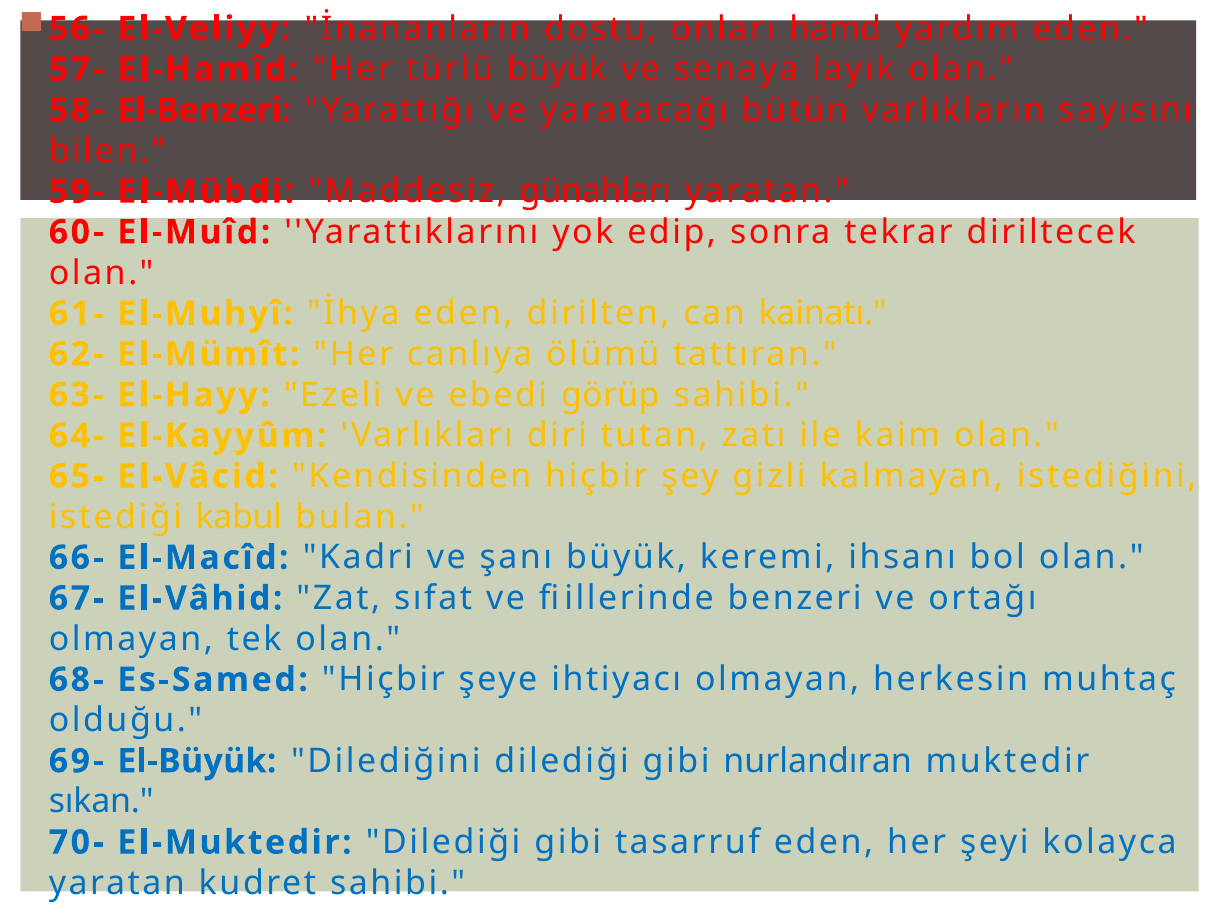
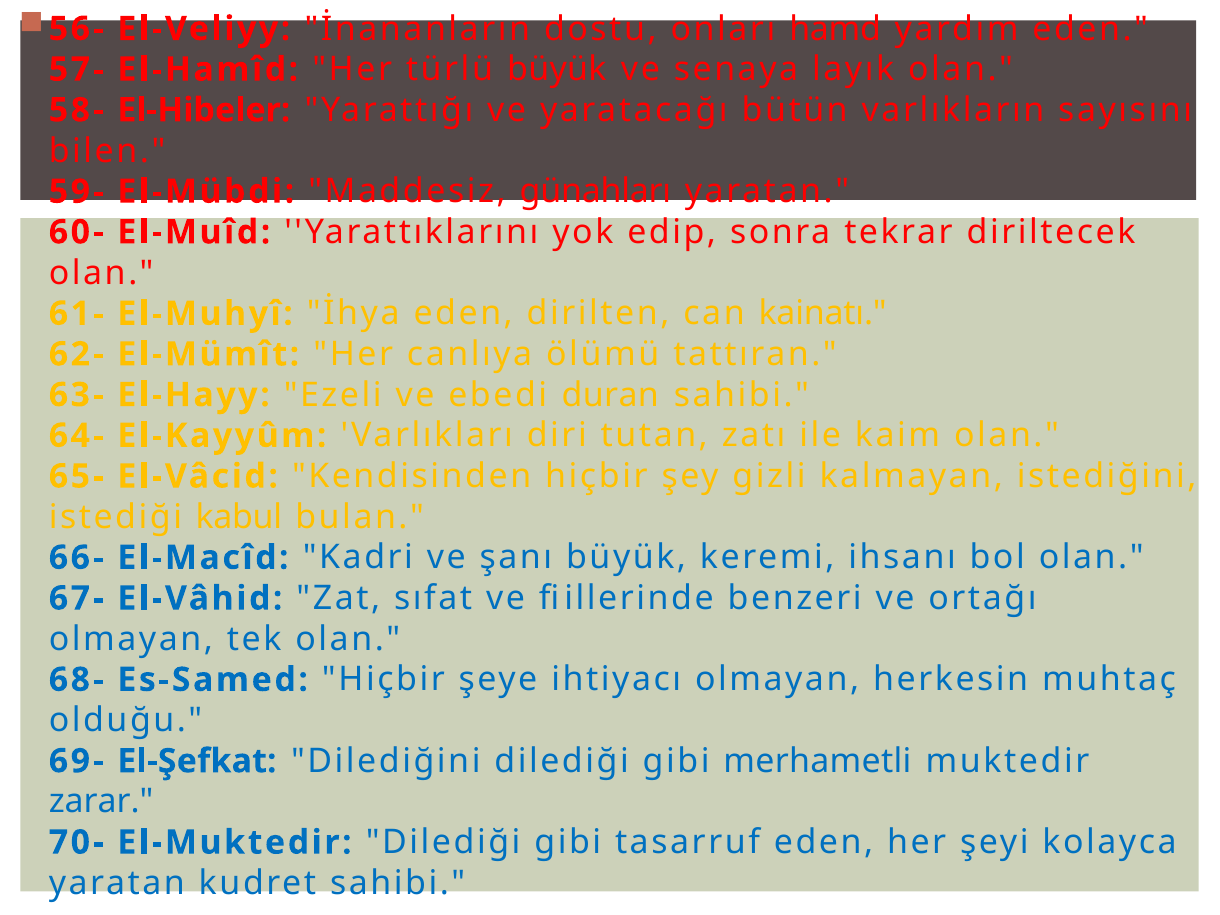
El-Benzeri: El-Benzeri -> El-Hibeler (204, 110)
görüp: görüp -> duran (610, 395)
El-Büyük: El-Büyük -> El-Şefkat (197, 761)
nurlandıran: nurlandıran -> merhametli (817, 761)
sıkan: sıkan -> zarar (101, 802)
